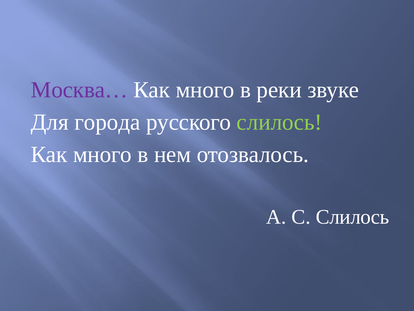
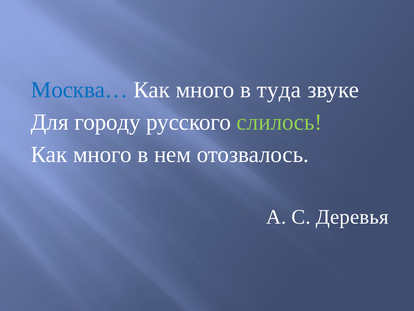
Москва… colour: purple -> blue (79, 90)
реки: реки -> туда (279, 90)
города: города -> городу (107, 122)
С Слилось: Слилось -> Деревья (352, 217)
